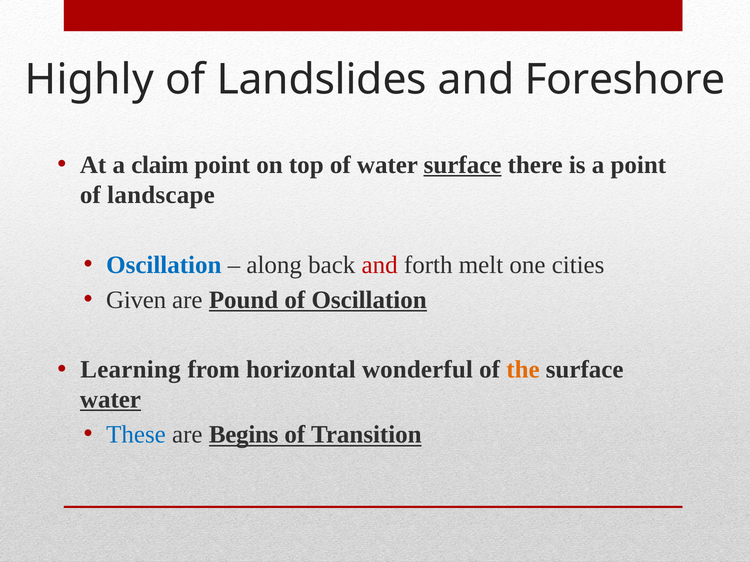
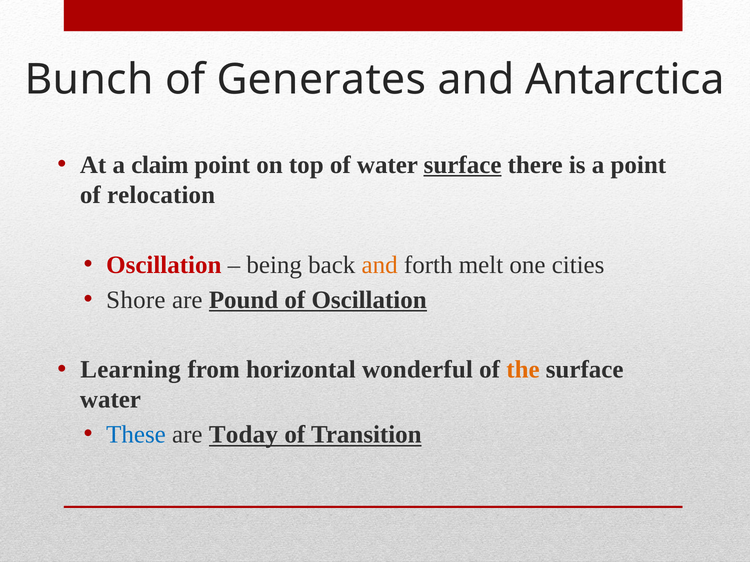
Highly: Highly -> Bunch (89, 80)
Landslides: Landslides -> Generates (321, 80)
Foreshore: Foreshore -> Antarctica (625, 80)
landscape: landscape -> relocation (161, 195)
Oscillation colour: blue -> red (164, 265)
along: along -> being (274, 265)
and colour: red -> orange (380, 265)
Given: Given -> Shore (136, 300)
water underline: present -> none (110, 400)
Begins: Begins -> Today (243, 435)
